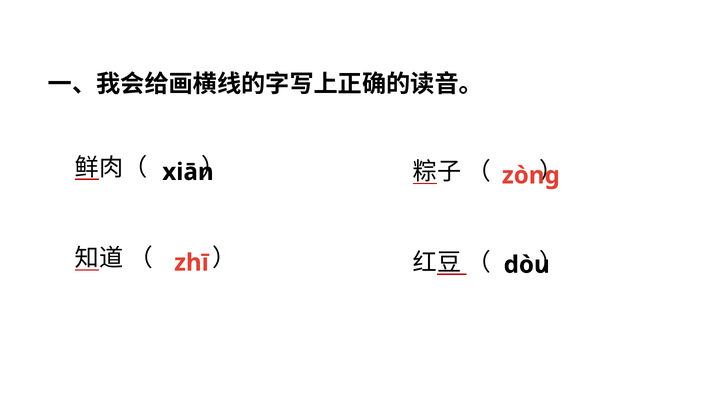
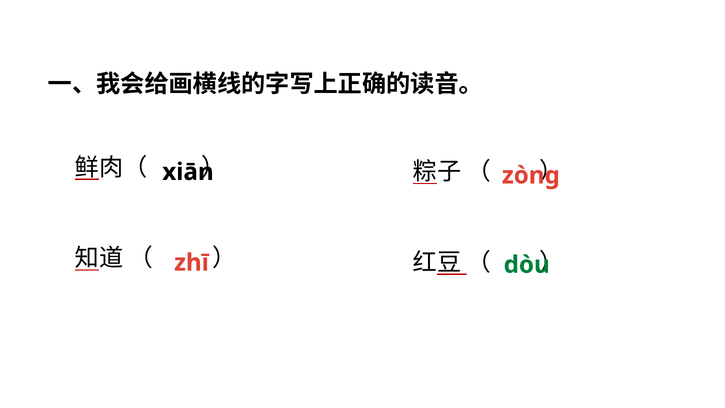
dòu colour: black -> green (527, 265)
